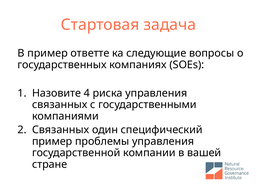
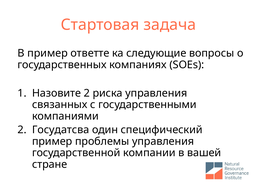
Назовите 4: 4 -> 2 (87, 94)
Связанных: Связанных -> Госудатсва (61, 130)
